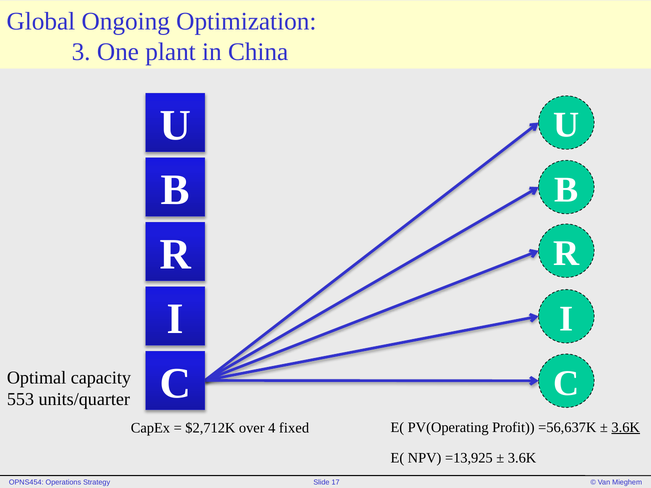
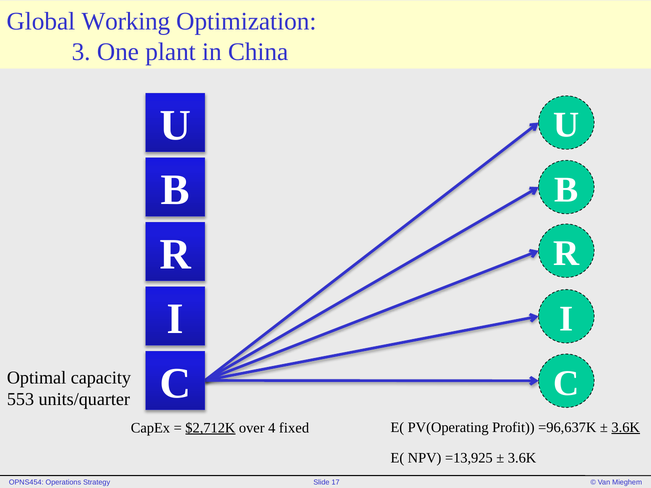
Ongoing: Ongoing -> Working (126, 21)
$2,712K underline: none -> present (210, 428)
=56,637K: =56,637K -> =96,637K (567, 428)
